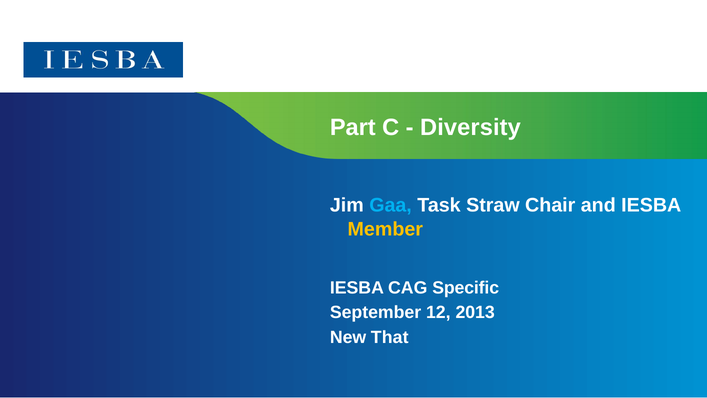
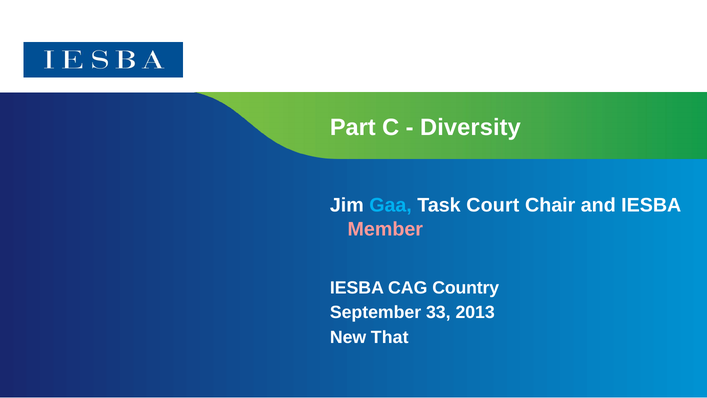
Straw: Straw -> Court (493, 205)
Member colour: yellow -> pink (385, 229)
Specific: Specific -> Country (466, 288)
12: 12 -> 33 (438, 312)
